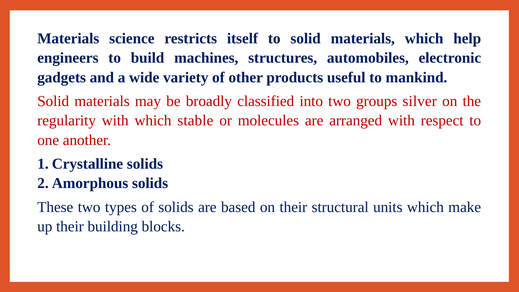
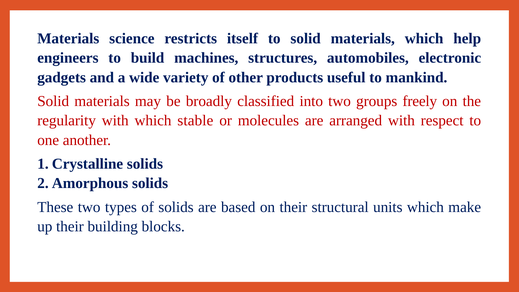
silver: silver -> freely (420, 101)
